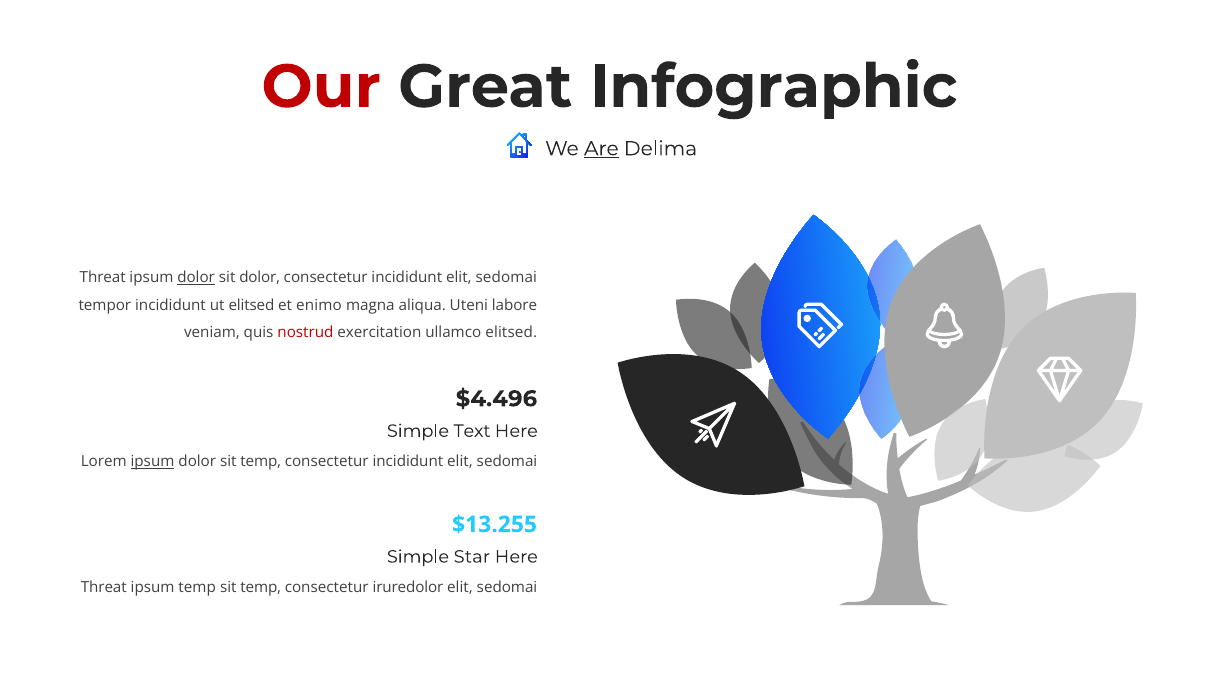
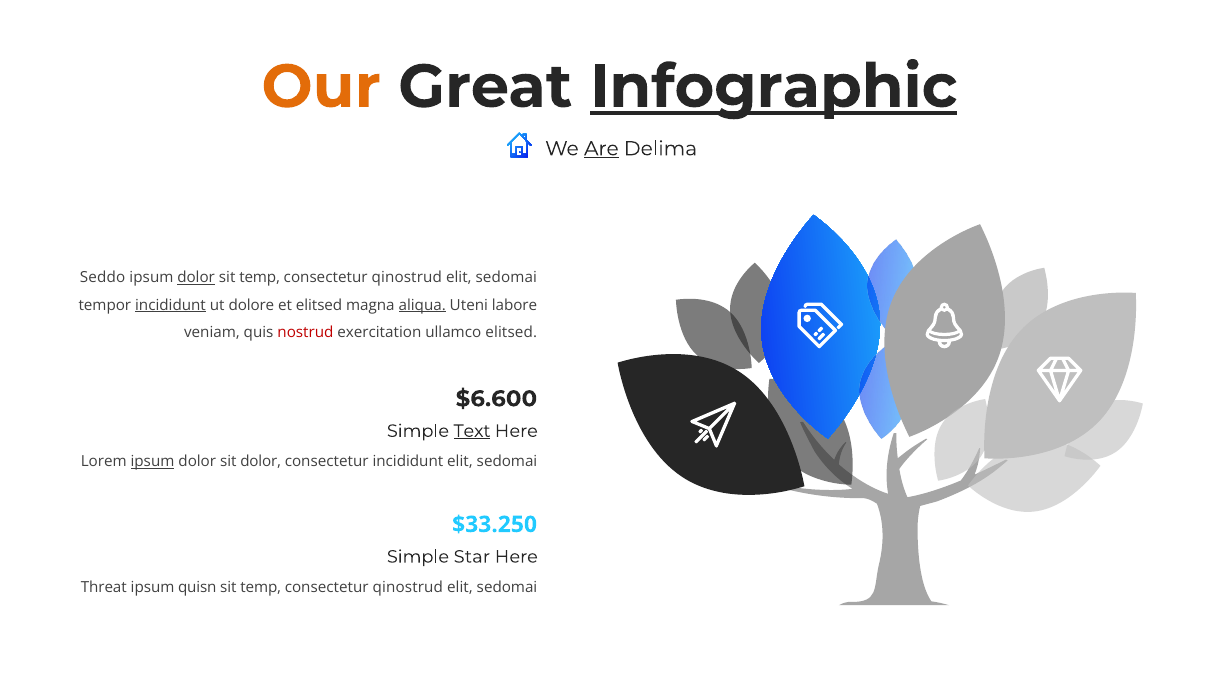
Our colour: red -> orange (321, 87)
Infographic underline: none -> present (774, 87)
Threat: Threat -> Seddo (103, 278)
dolor: dolor -> temp (260, 278)
incididunt: incididunt -> qinostrud (407, 278)
incididunt underline: none -> present (171, 305)
ut elitsed: elitsed -> dolore (251, 305)
et enimo: enimo -> elitsed (319, 305)
aliqua underline: none -> present (422, 305)
$4.496: $4.496 -> $6.600 (496, 399)
Text underline: none -> present (472, 431)
dolor sit temp: temp -> dolor (261, 462)
$13.255: $13.255 -> $33.250 (495, 524)
ipsum temp: temp -> quisn (197, 587)
iruredolor: iruredolor -> qinostrud (408, 587)
